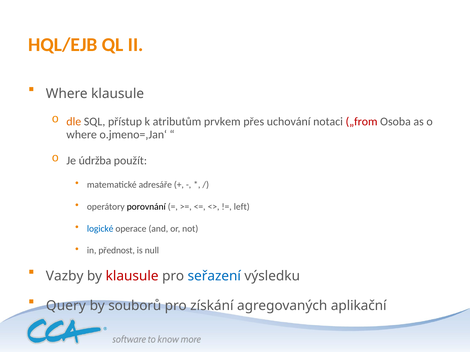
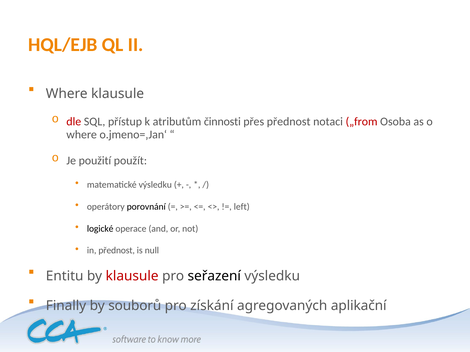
dle colour: orange -> red (74, 122)
prvkem: prvkem -> činnosti (222, 122)
přes uchování: uchování -> přednost (289, 122)
údržba: údržba -> použití (95, 161)
matematické adresáře: adresáře -> výsledku (155, 185)
logické colour: blue -> black (100, 229)
Vazby: Vazby -> Entitu (65, 276)
seřazení colour: blue -> black (214, 276)
Query: Query -> Finally (66, 306)
